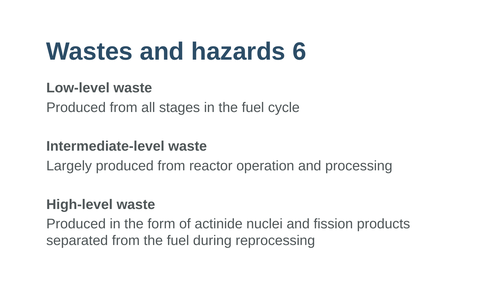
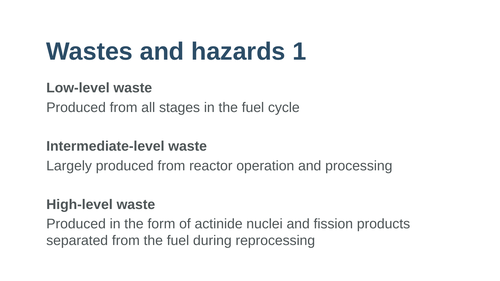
6: 6 -> 1 (299, 52)
